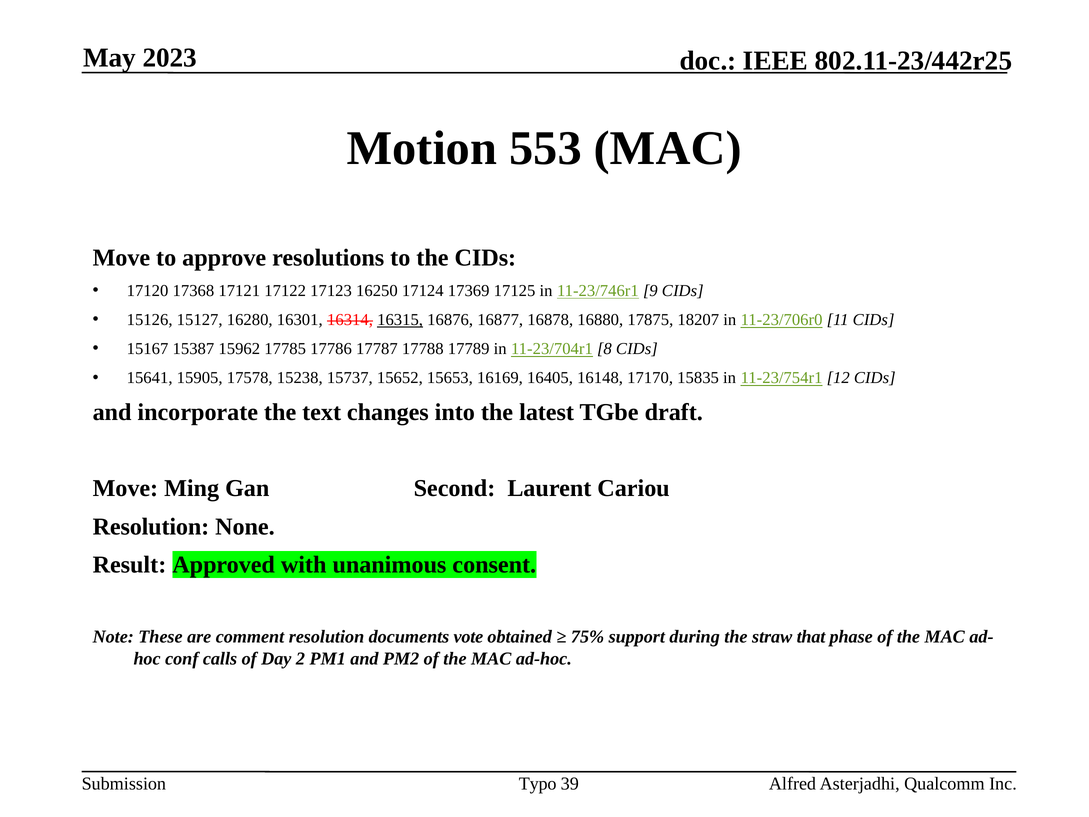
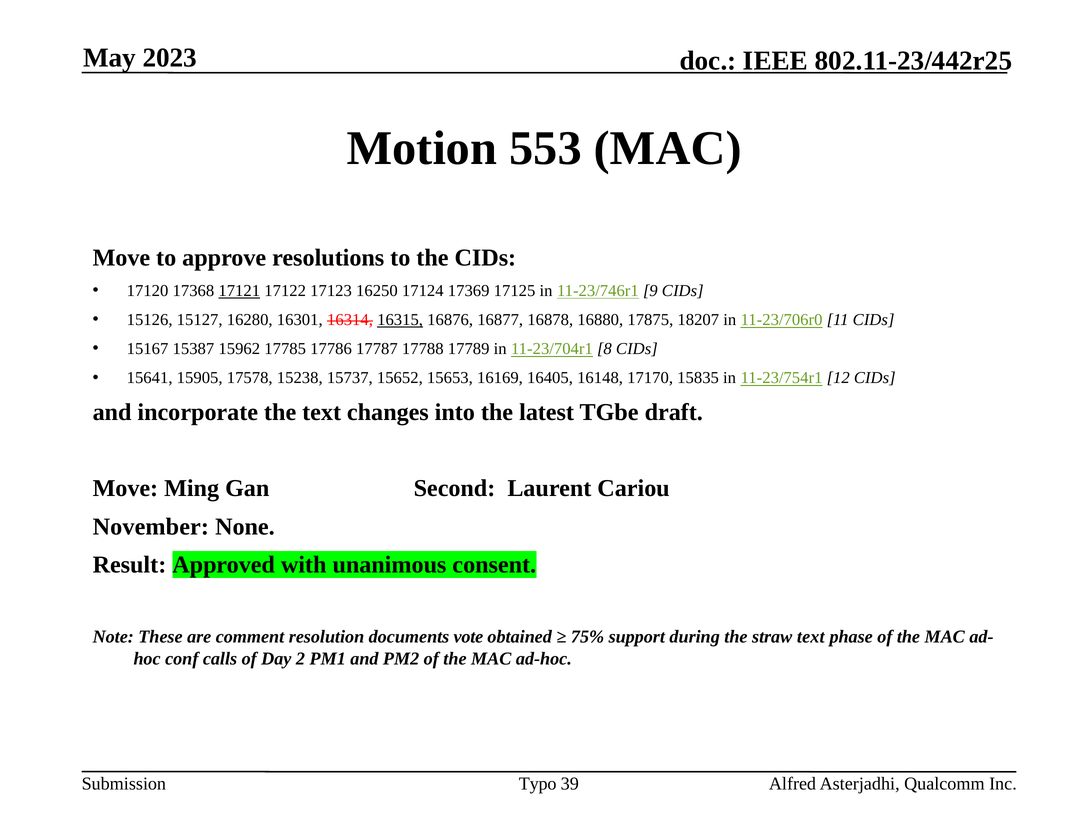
17121 underline: none -> present (239, 291)
Resolution: Resolution -> November (151, 526)
straw that: that -> text (811, 637)
